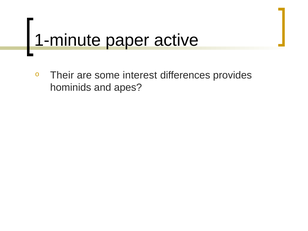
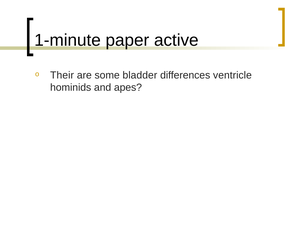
interest: interest -> bladder (140, 75)
provides: provides -> ventricle (232, 75)
